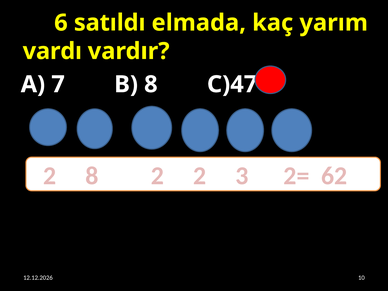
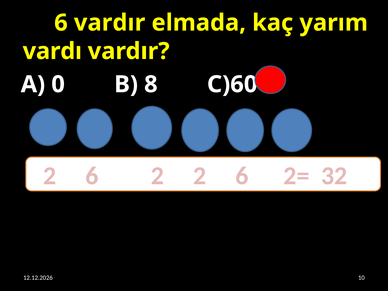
6 satıldı: satıldı -> vardır (110, 23)
7: 7 -> 0 (58, 84)
C)47: C)47 -> C)60 (232, 84)
8: 8 -> 6 (92, 176)
2 2 3: 3 -> 6 (242, 176)
62: 62 -> 32 (334, 176)
